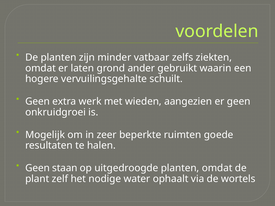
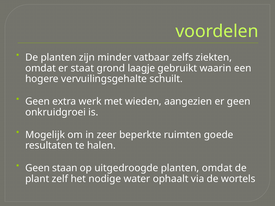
laten: laten -> staat (82, 68)
ander: ander -> laagje (141, 68)
